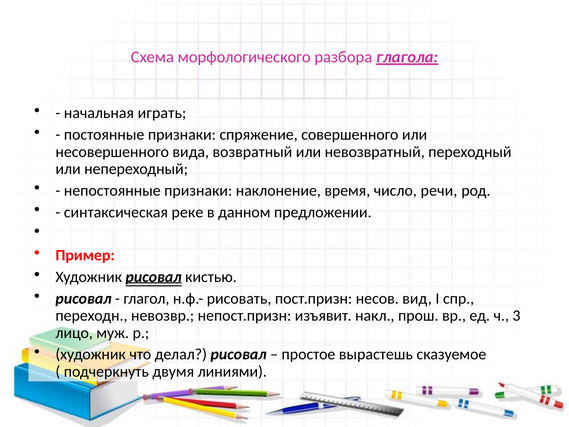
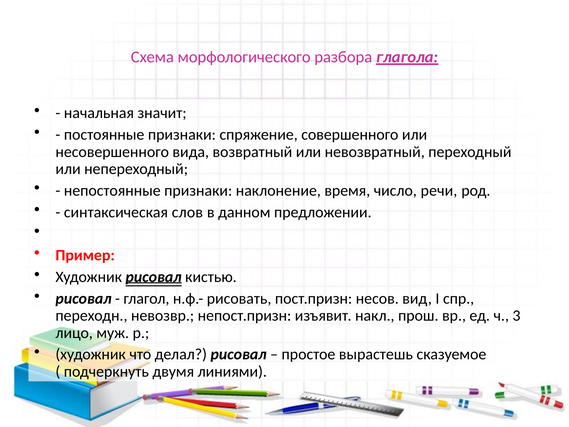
играть: играть -> значит (162, 113)
реке: реке -> слов (187, 212)
